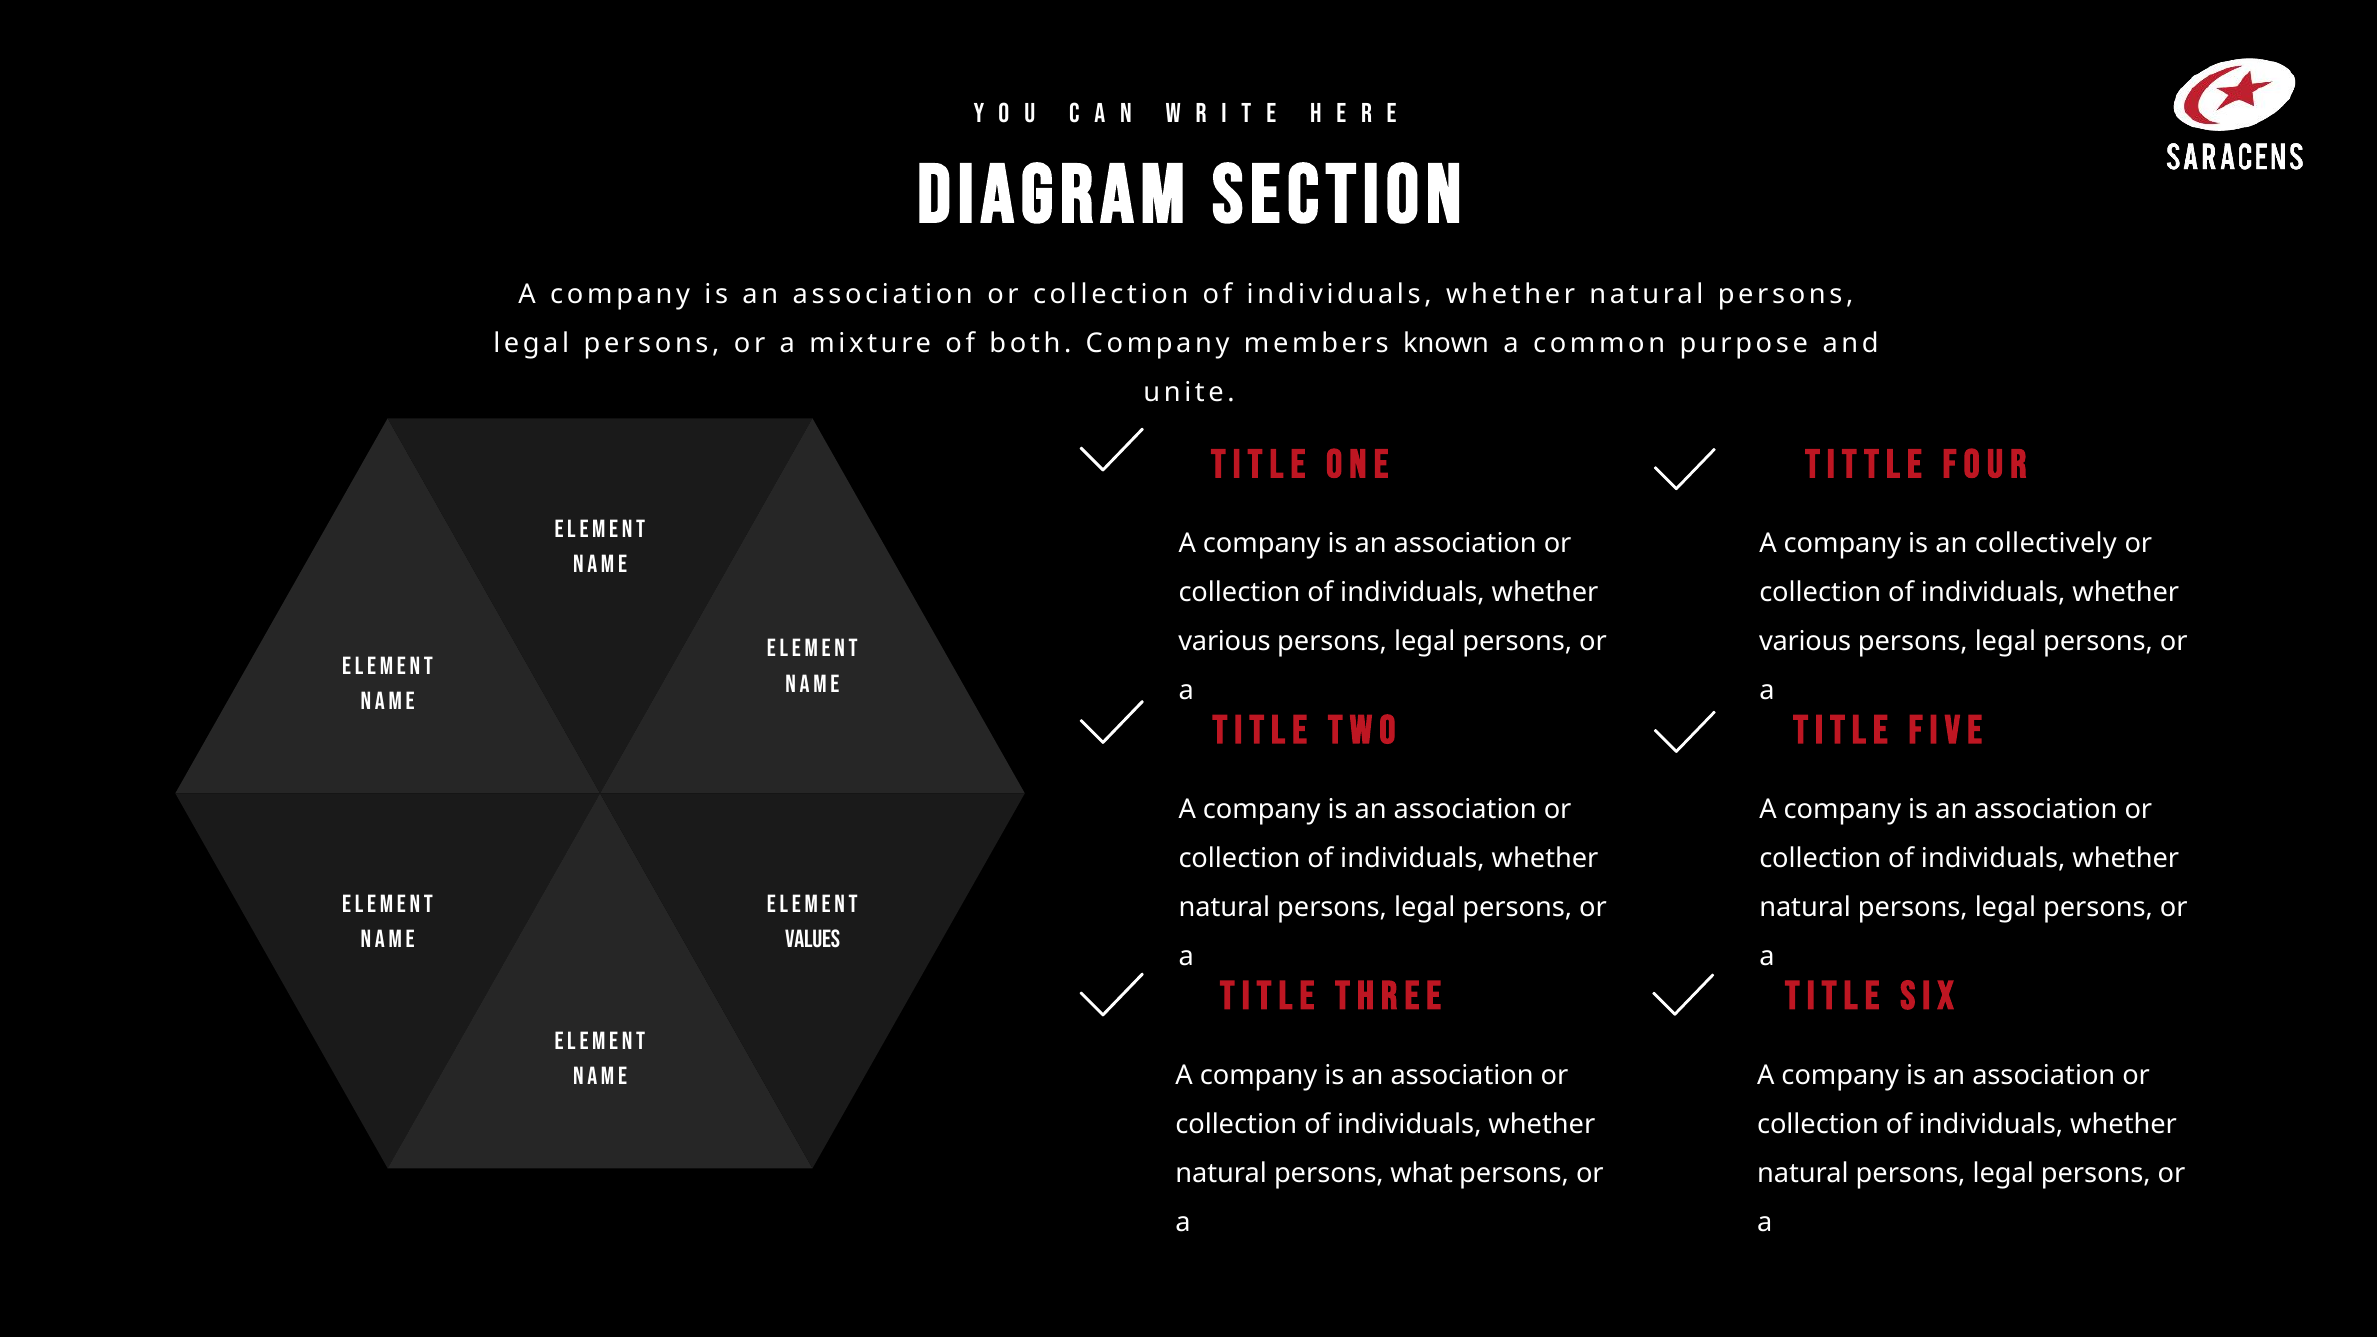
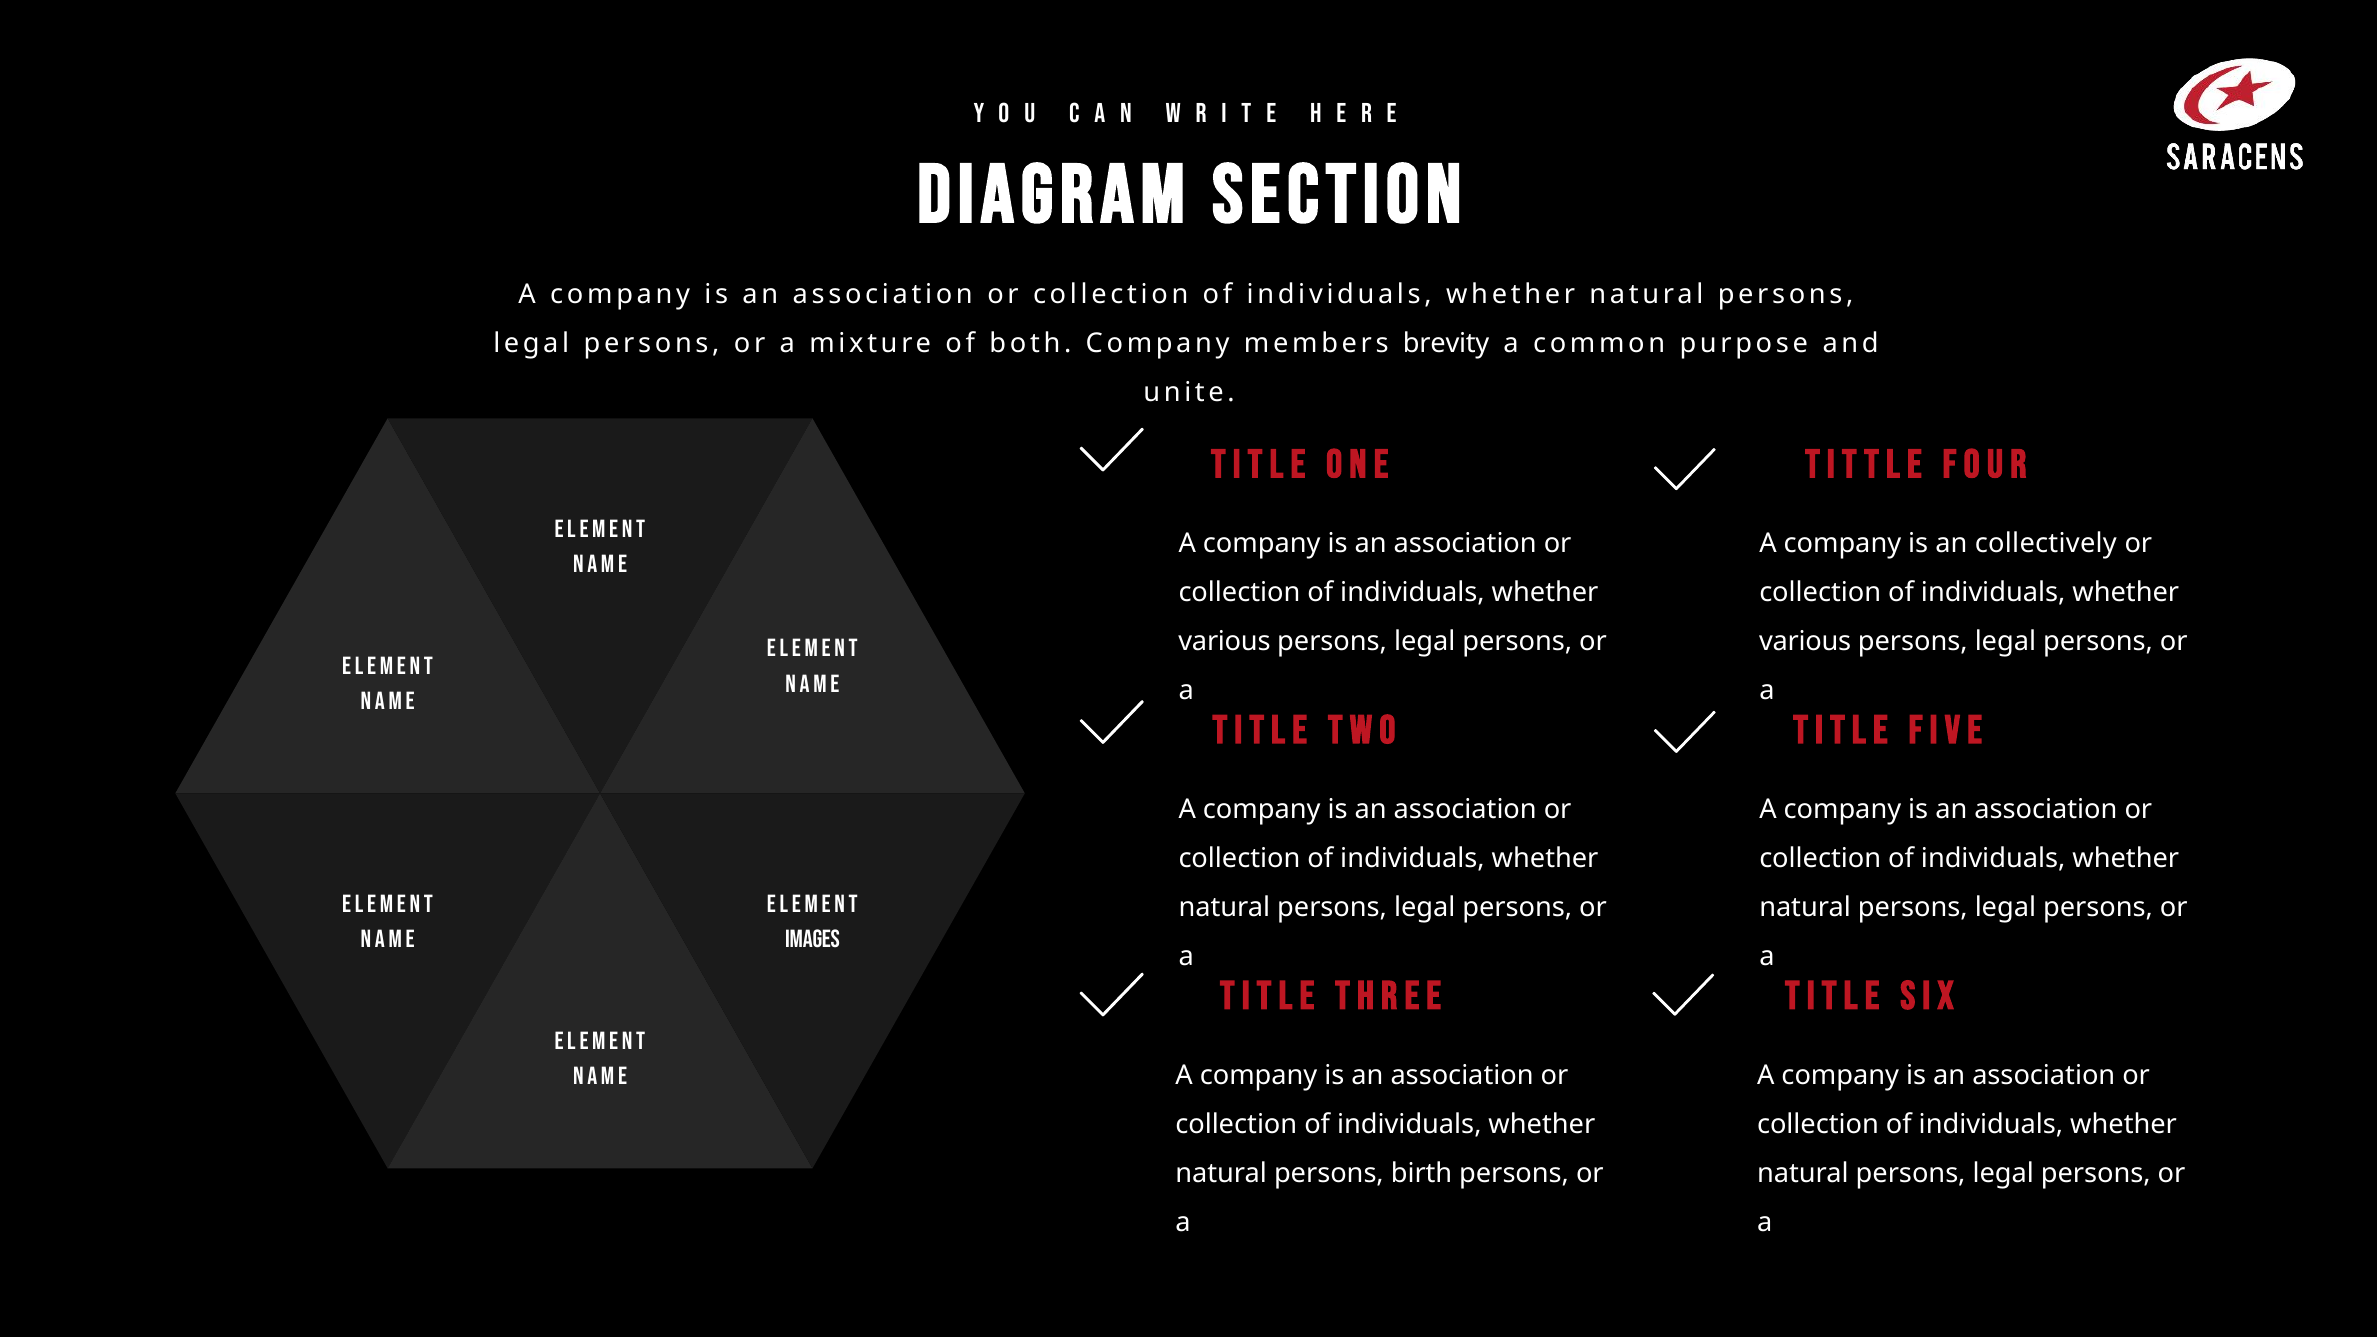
known: known -> brevity (1446, 343)
VALUES: VALUES -> IMAGES (813, 940)
what: what -> birth (1422, 1173)
